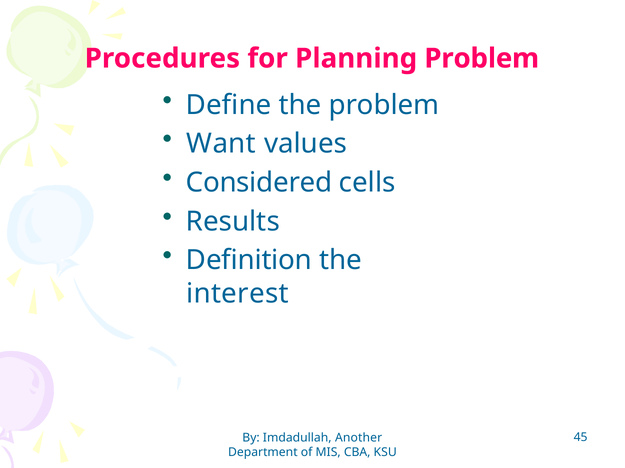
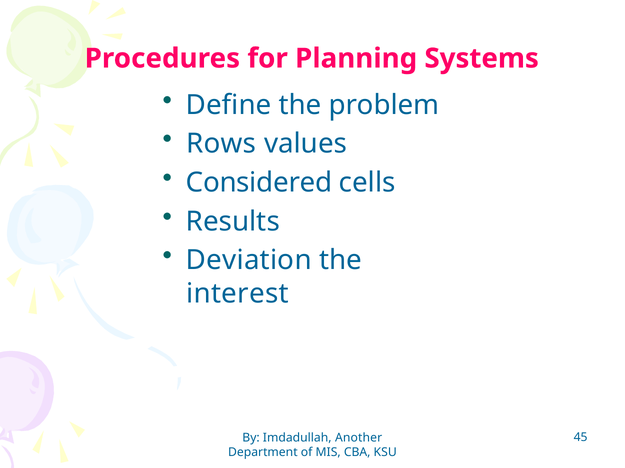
Planning Problem: Problem -> Systems (482, 59)
Want: Want -> Rows (221, 144)
Definition: Definition -> Deviation (249, 261)
